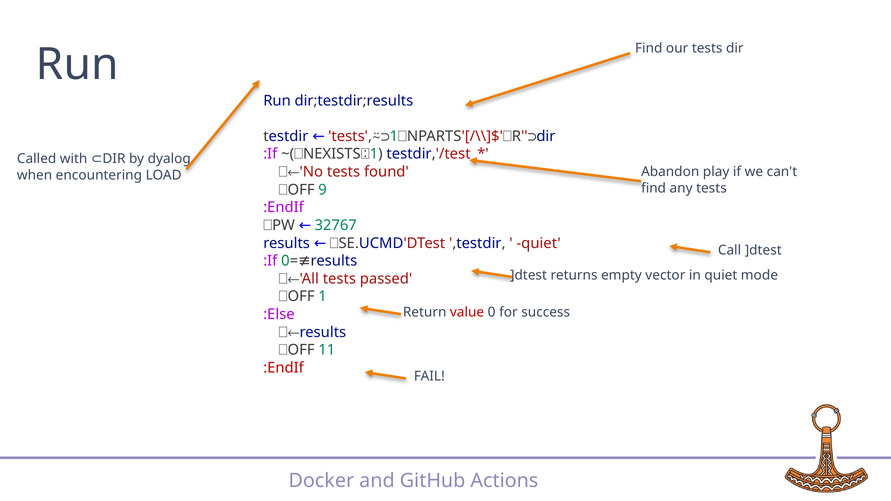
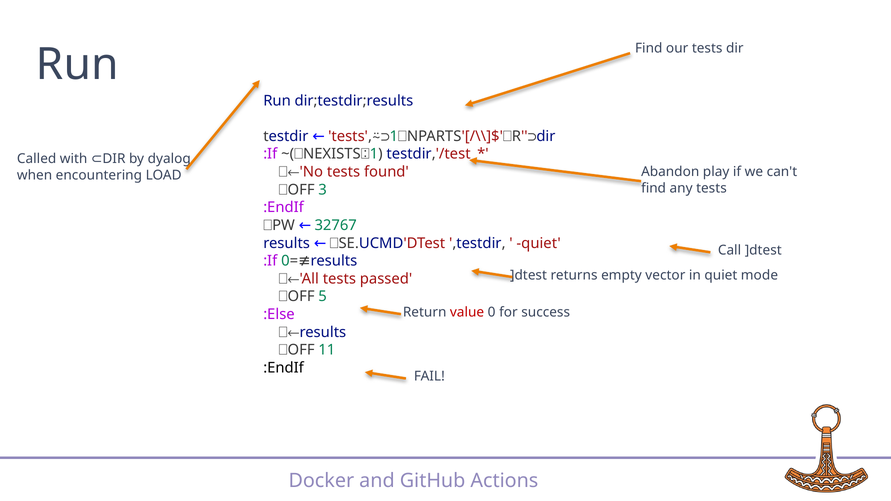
9: 9 -> 3 (323, 190)
1: 1 -> 5 (323, 297)
:EndIf colour: red -> black (284, 368)
